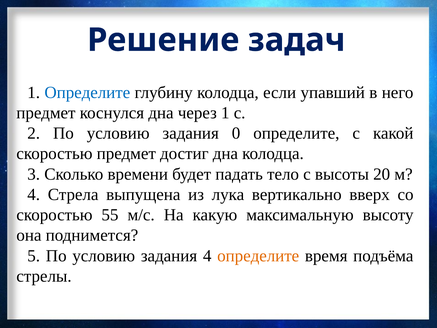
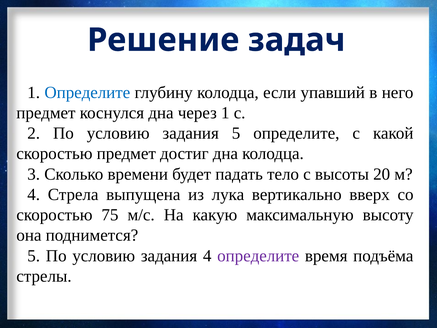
задания 0: 0 -> 5 (236, 133)
55: 55 -> 75 (110, 215)
определите colour: orange -> purple (258, 256)
